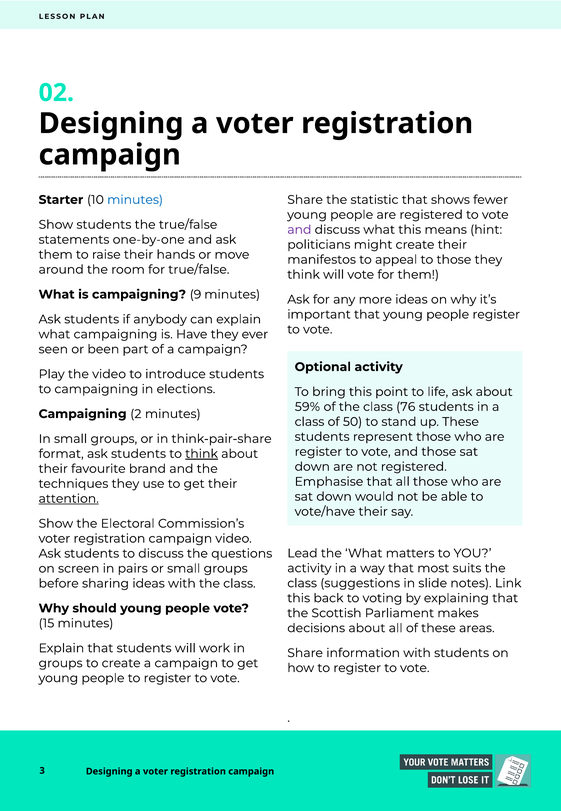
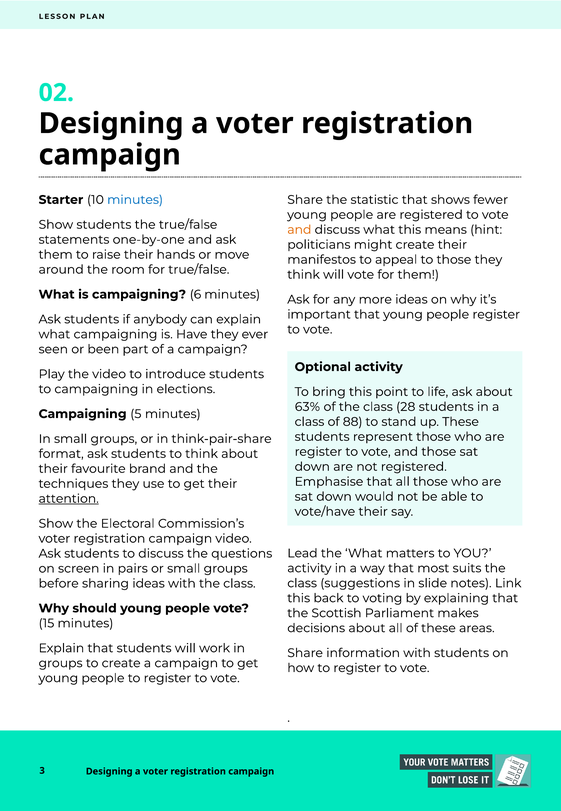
and colour: purple -> orange (299, 230)
9: 9 -> 6 (195, 294)
59%: 59% -> 63% (307, 406)
76: 76 -> 28 (406, 406)
2: 2 -> 5 (136, 414)
50: 50 -> 88 (353, 421)
think underline: present -> none (202, 453)
